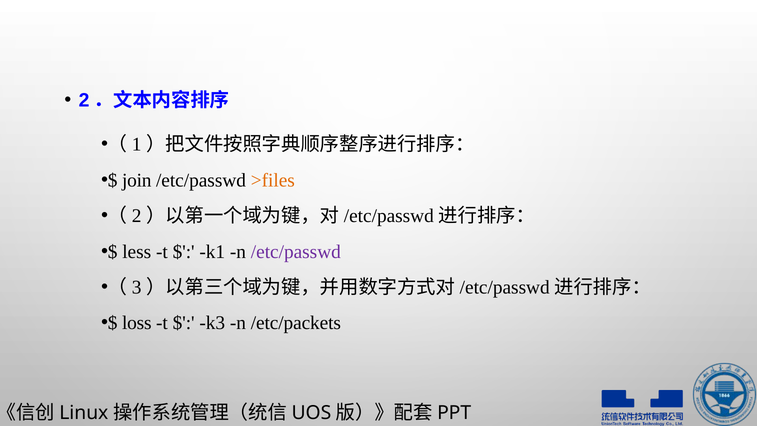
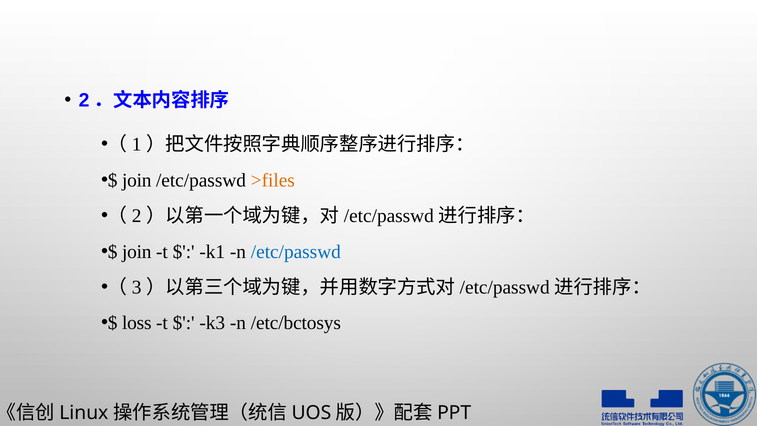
less: less -> join (137, 252)
/etc/passwd colour: purple -> blue (296, 252)
/etc/packets: /etc/packets -> /etc/bctosys (296, 323)
